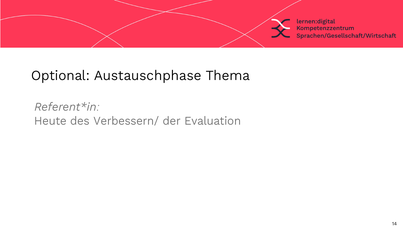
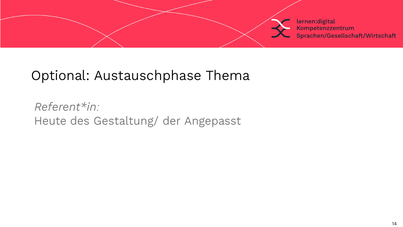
Verbessern/: Verbessern/ -> Gestaltung/ (126, 121)
Evaluation: Evaluation -> Angepasst (213, 121)
